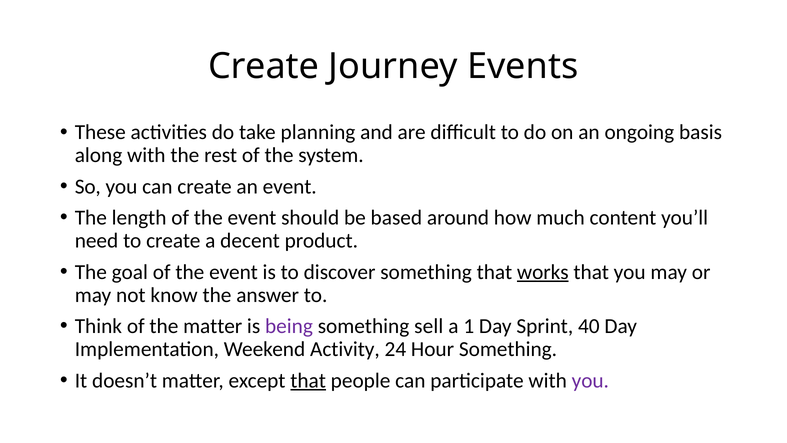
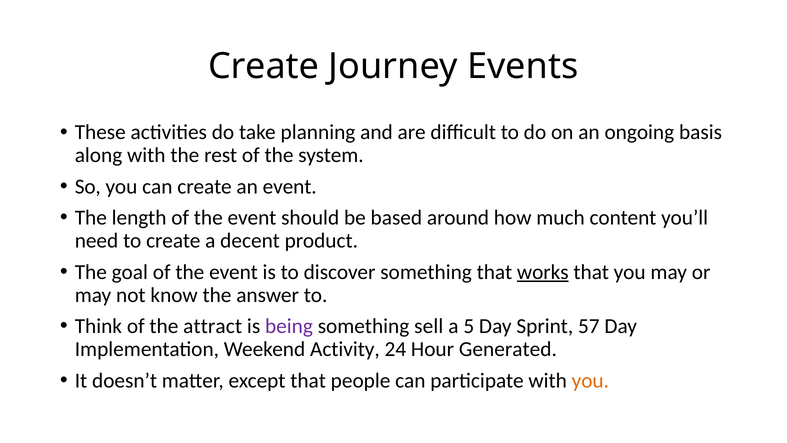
the matter: matter -> attract (213, 326)
1: 1 -> 5 (469, 326)
40: 40 -> 57 (589, 326)
Hour Something: Something -> Generated (508, 349)
that underline: present -> none (308, 380)
you colour: purple -> orange (590, 380)
